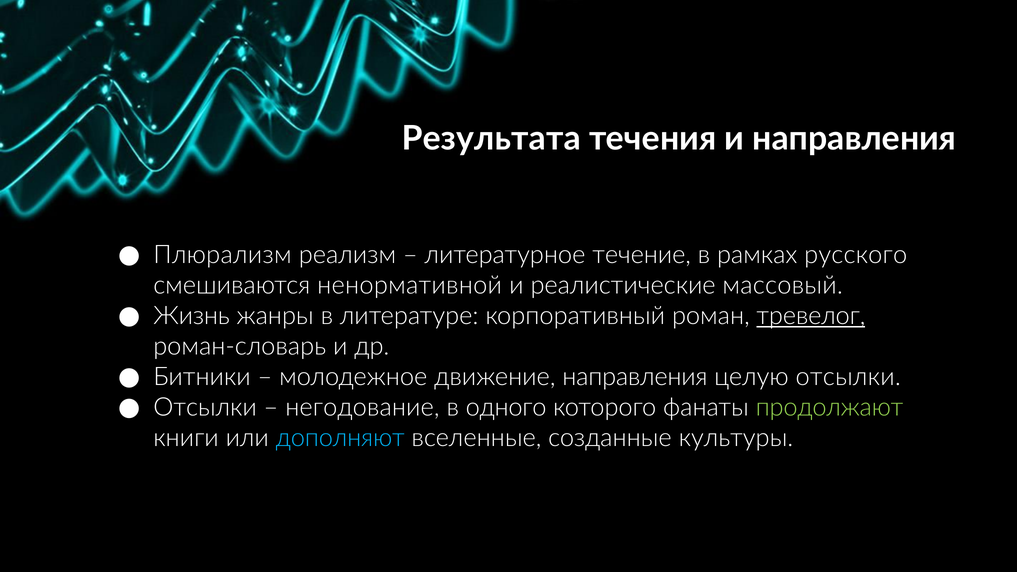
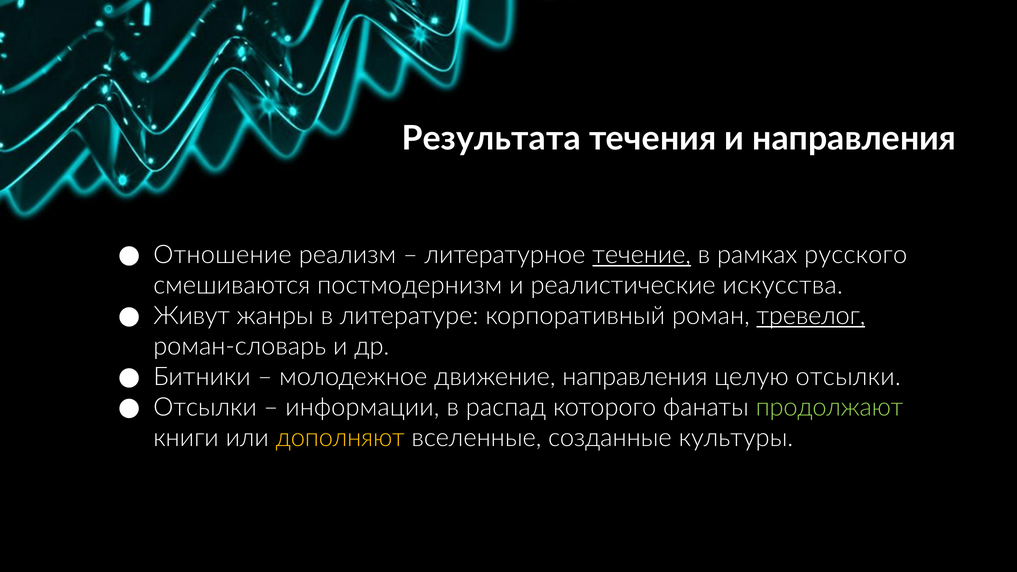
Плюрализм: Плюрализм -> Отношение (223, 255)
течение underline: none -> present (642, 255)
ненормативной: ненормативной -> постмодернизм (410, 286)
массовый: массовый -> искусства (783, 286)
Жизнь: Жизнь -> Живут (192, 316)
негодование: негодование -> информации (362, 408)
одного: одного -> распад (506, 408)
дополняют colour: light blue -> yellow (340, 438)
